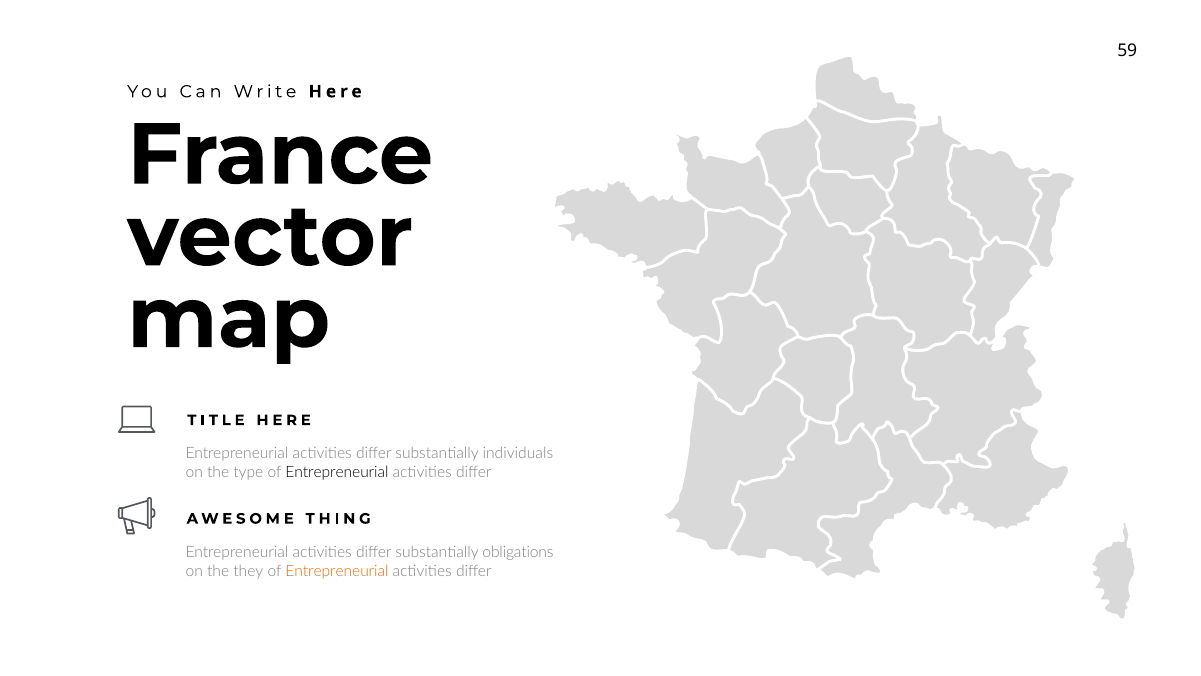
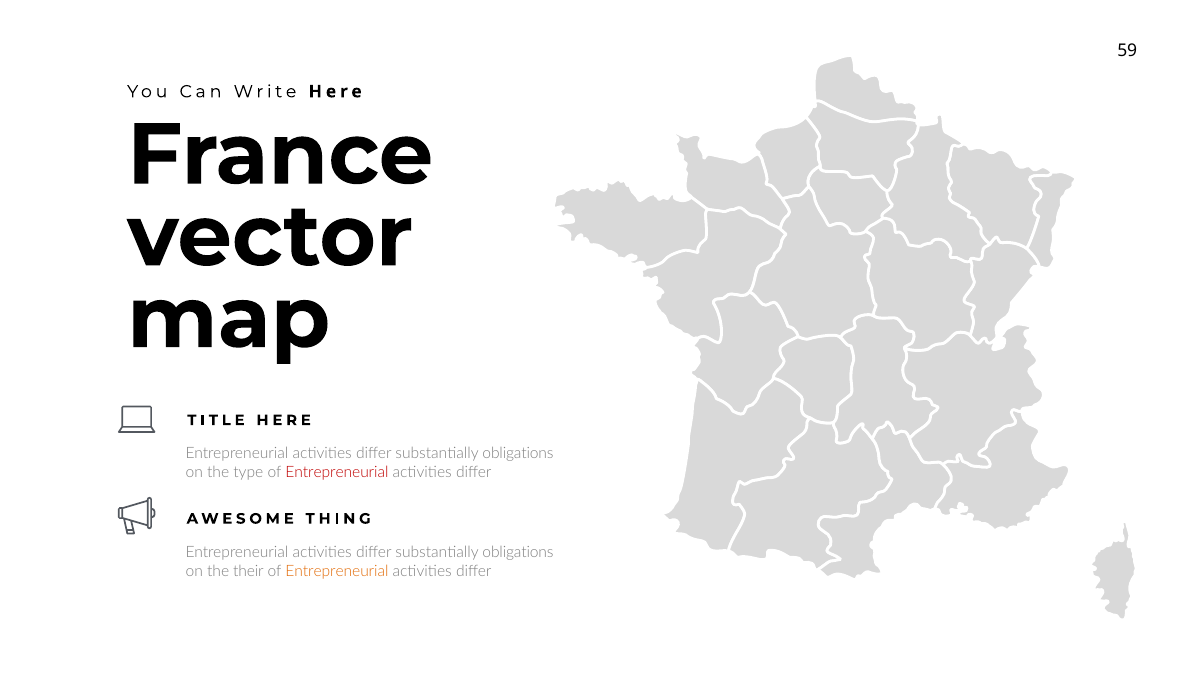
individuals: individuals -> obligations (518, 453)
Entrepreneurial colour: black -> red (337, 472)
they: they -> their (248, 571)
